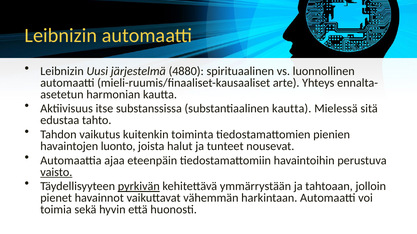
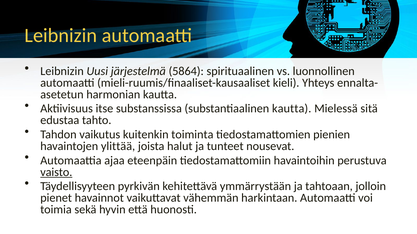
4880: 4880 -> 5864 (186, 71)
arte: arte -> kieli (286, 83)
luonto: luonto -> ylittää (118, 147)
pyrkivän underline: present -> none (139, 187)
